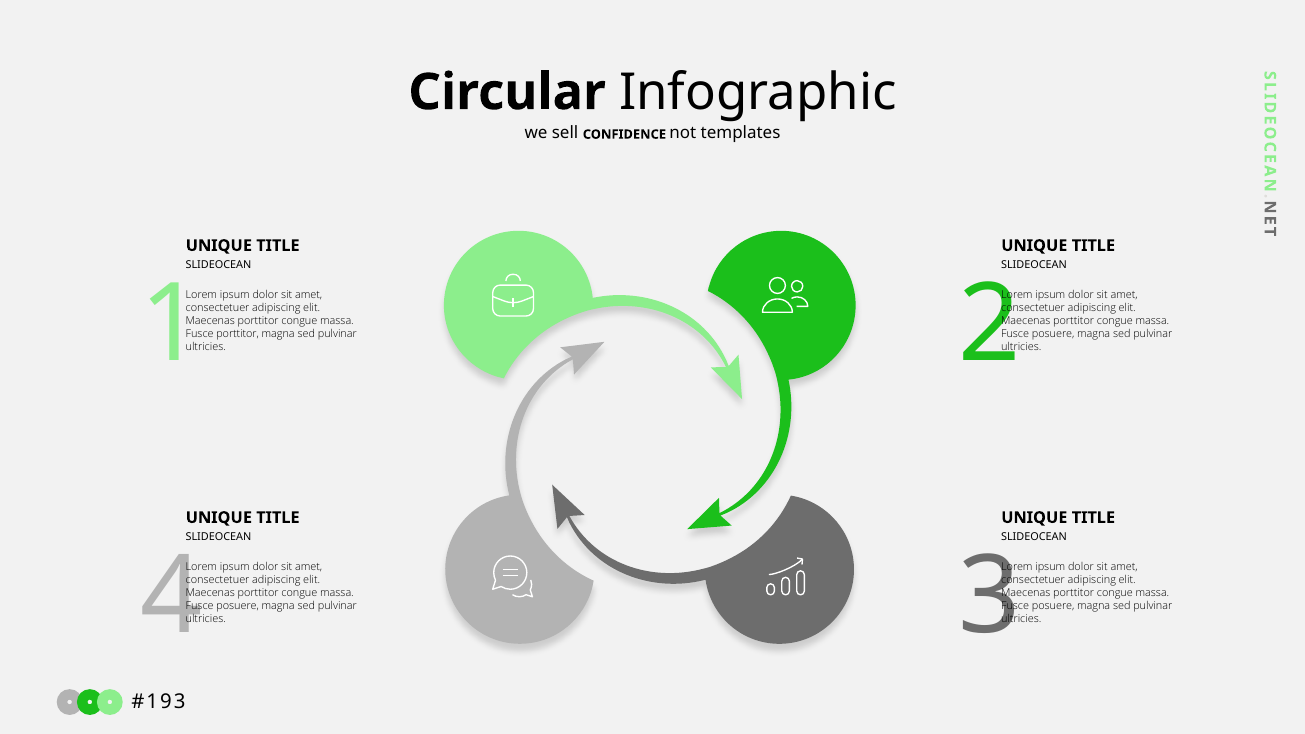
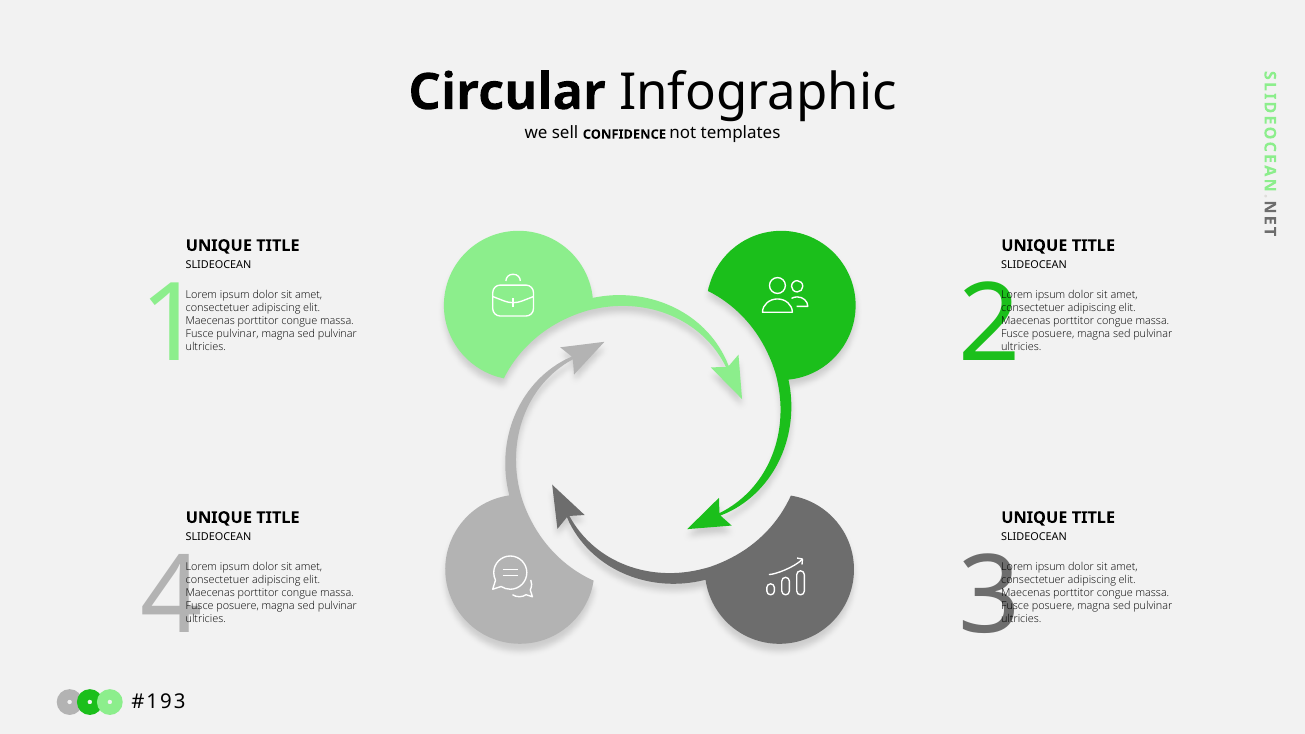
porttitor: porttitor -> pulvinar (238, 334)
